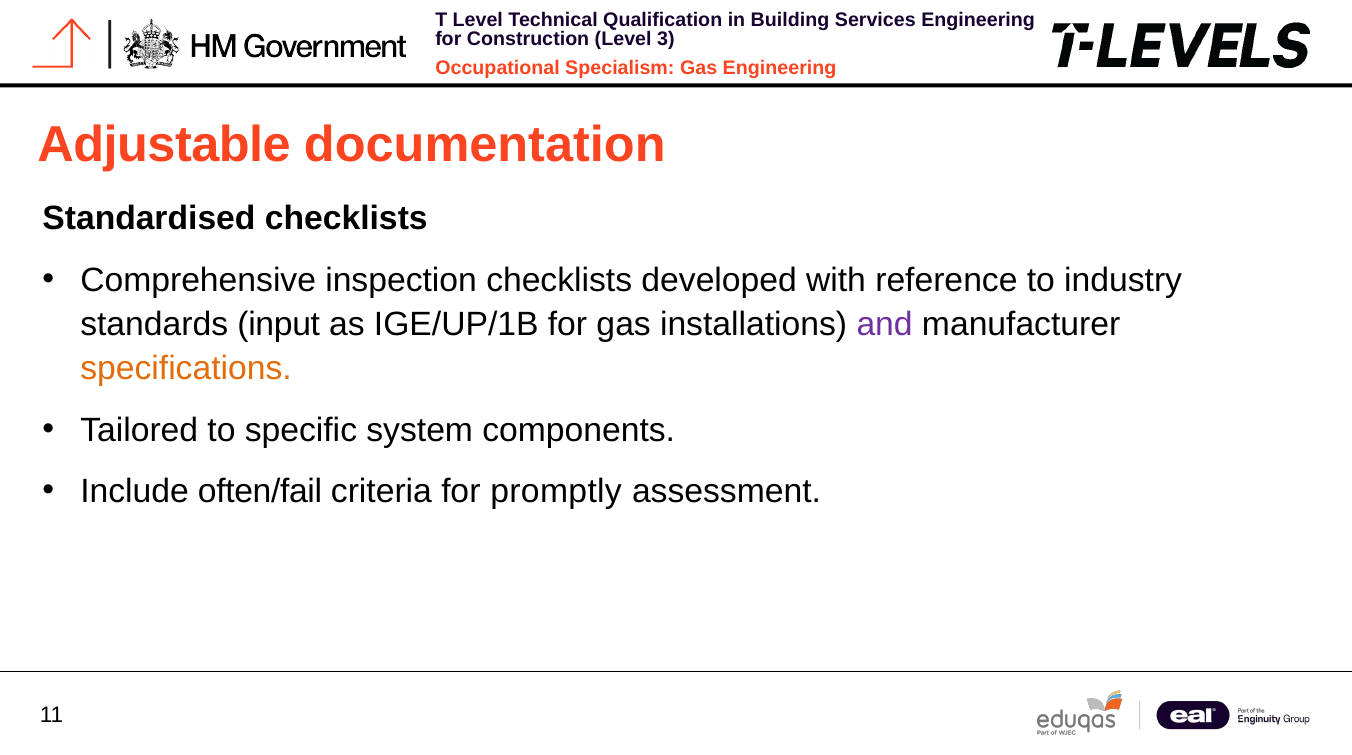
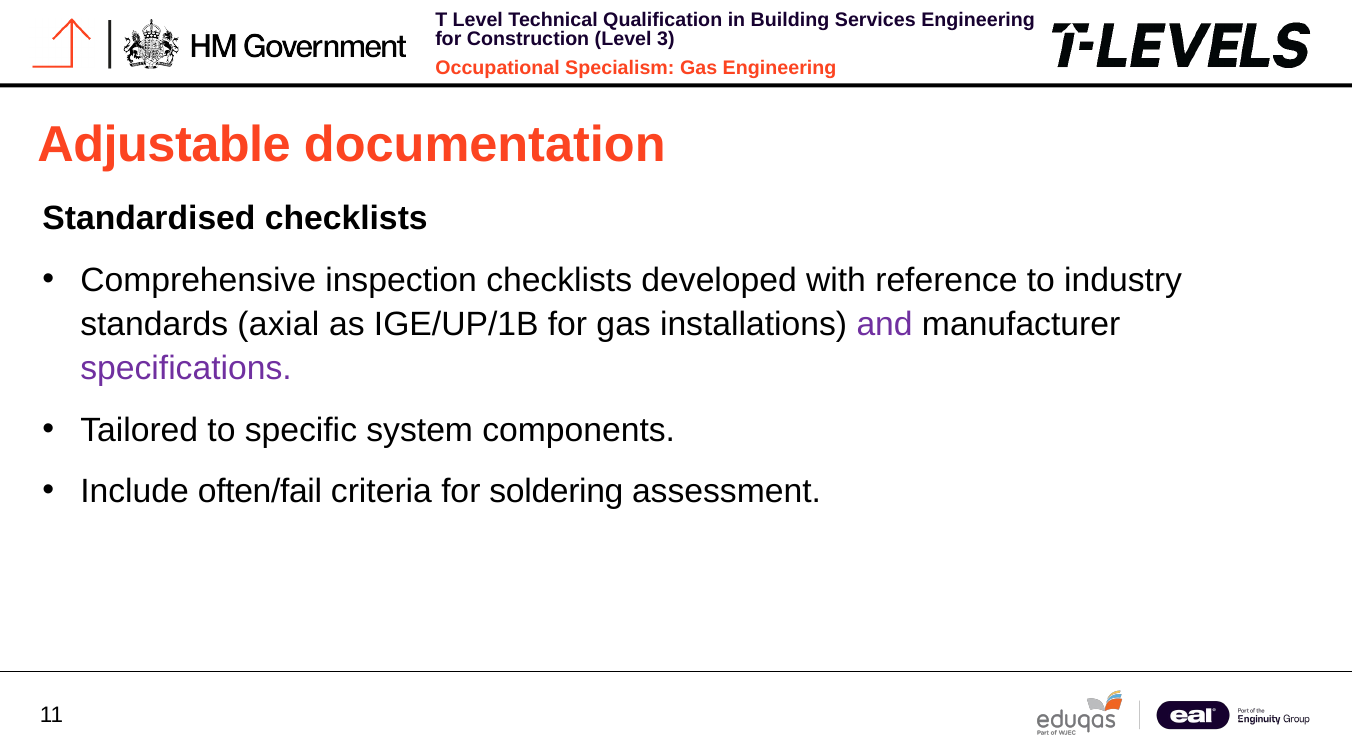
input: input -> axial (278, 325)
specifications colour: orange -> purple (186, 369)
promptly: promptly -> soldering (556, 491)
